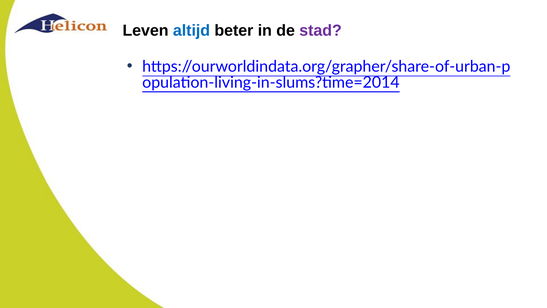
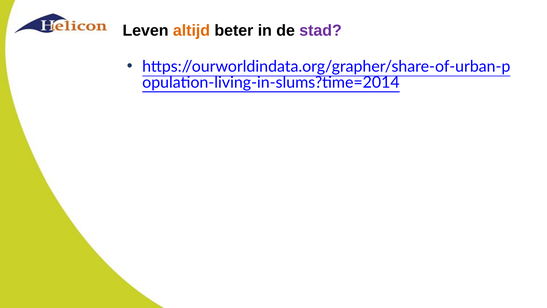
altijd colour: blue -> orange (191, 31)
